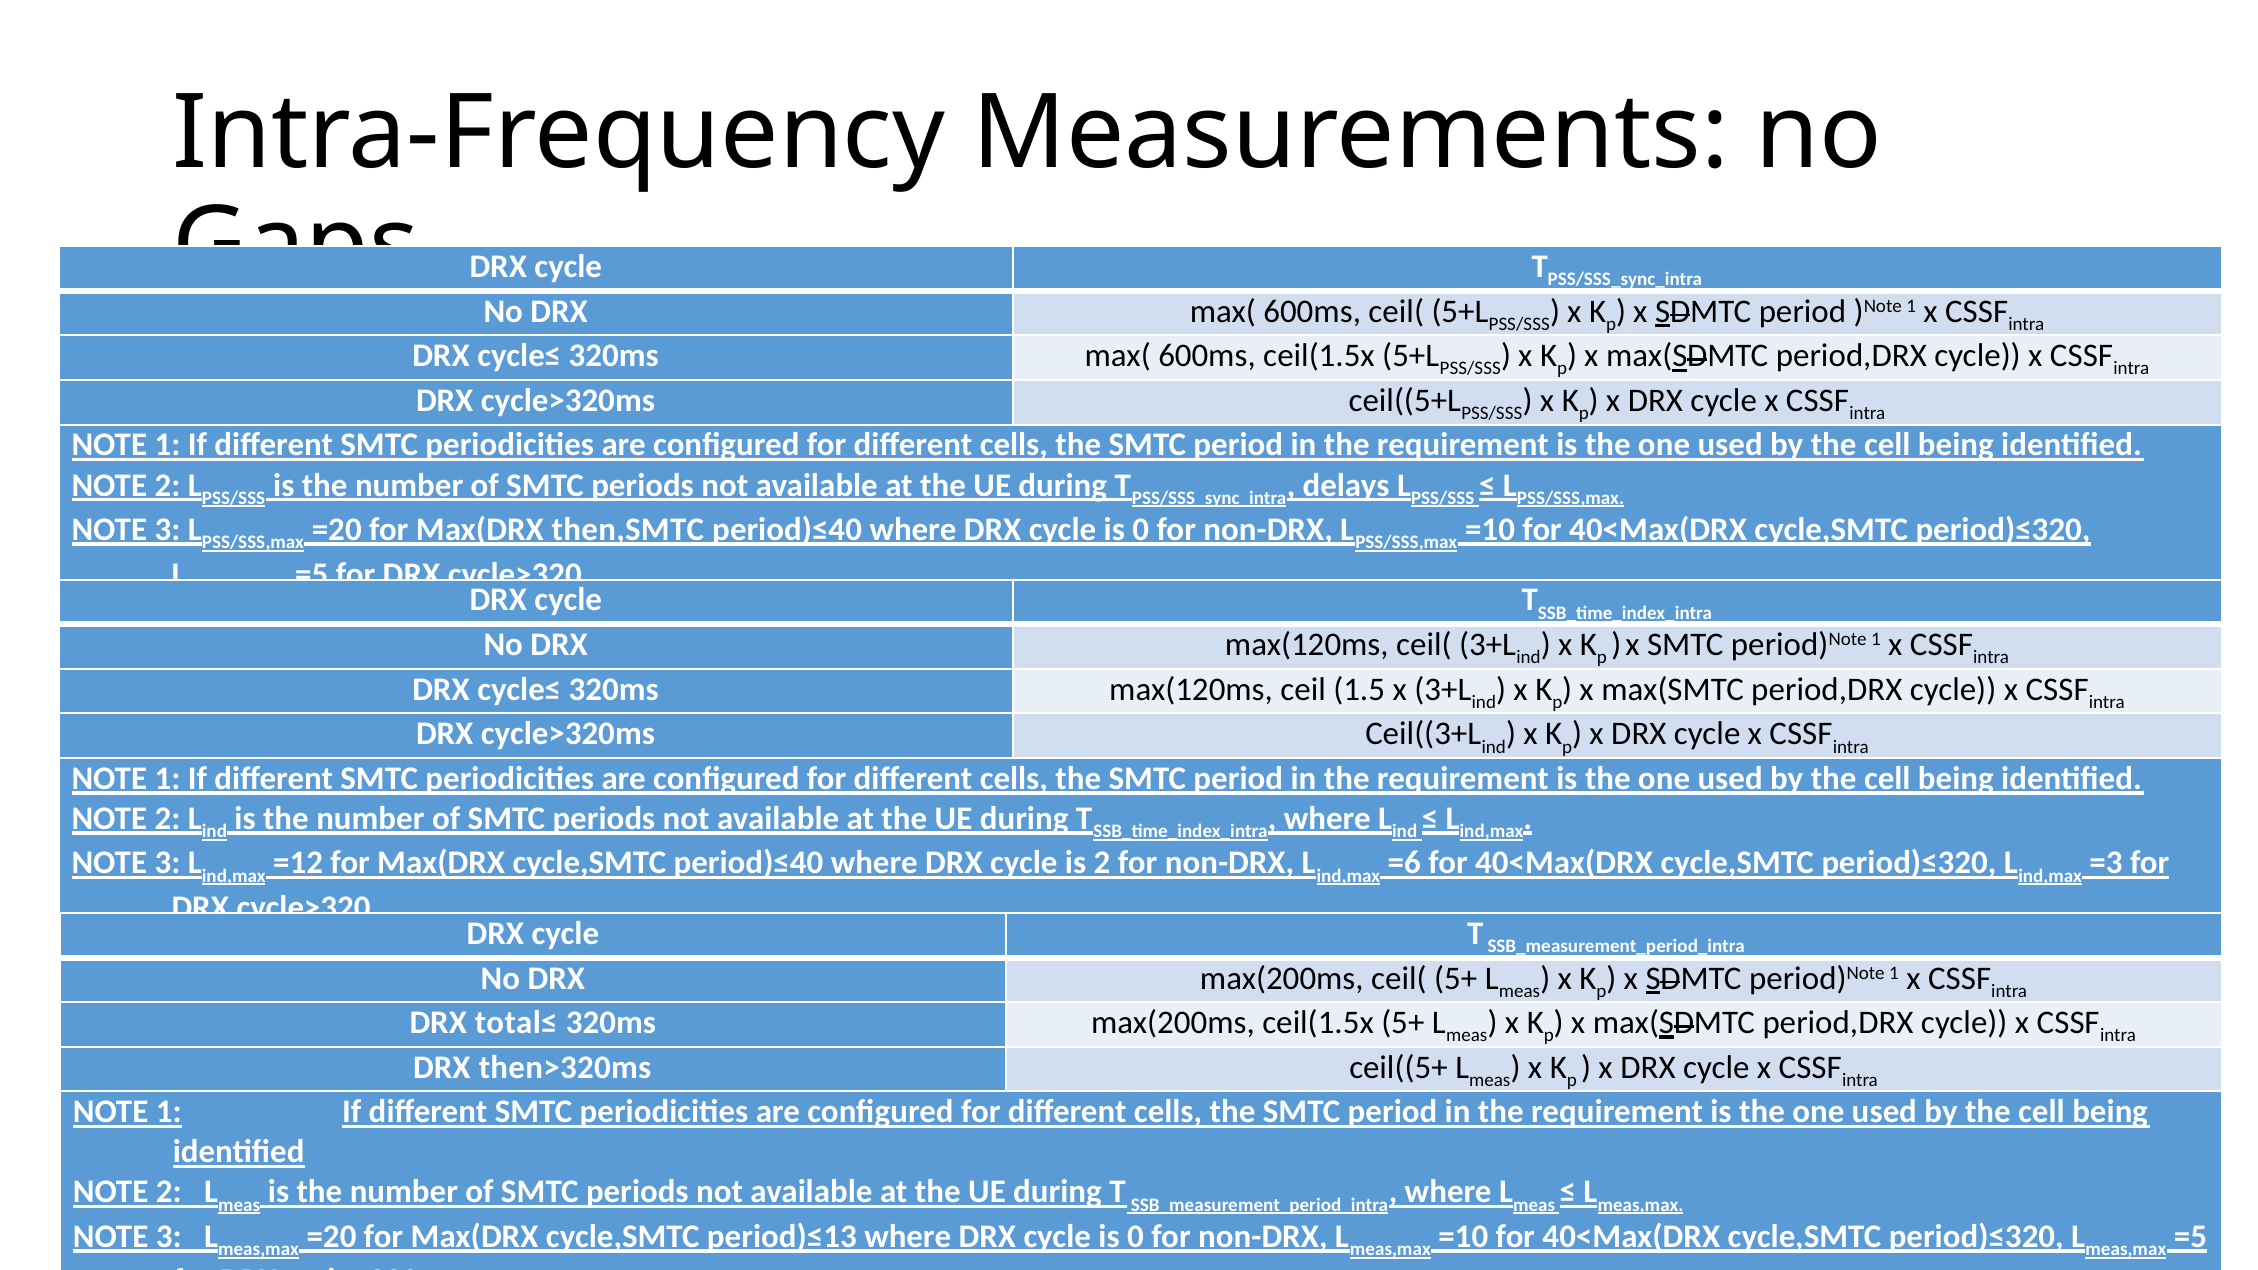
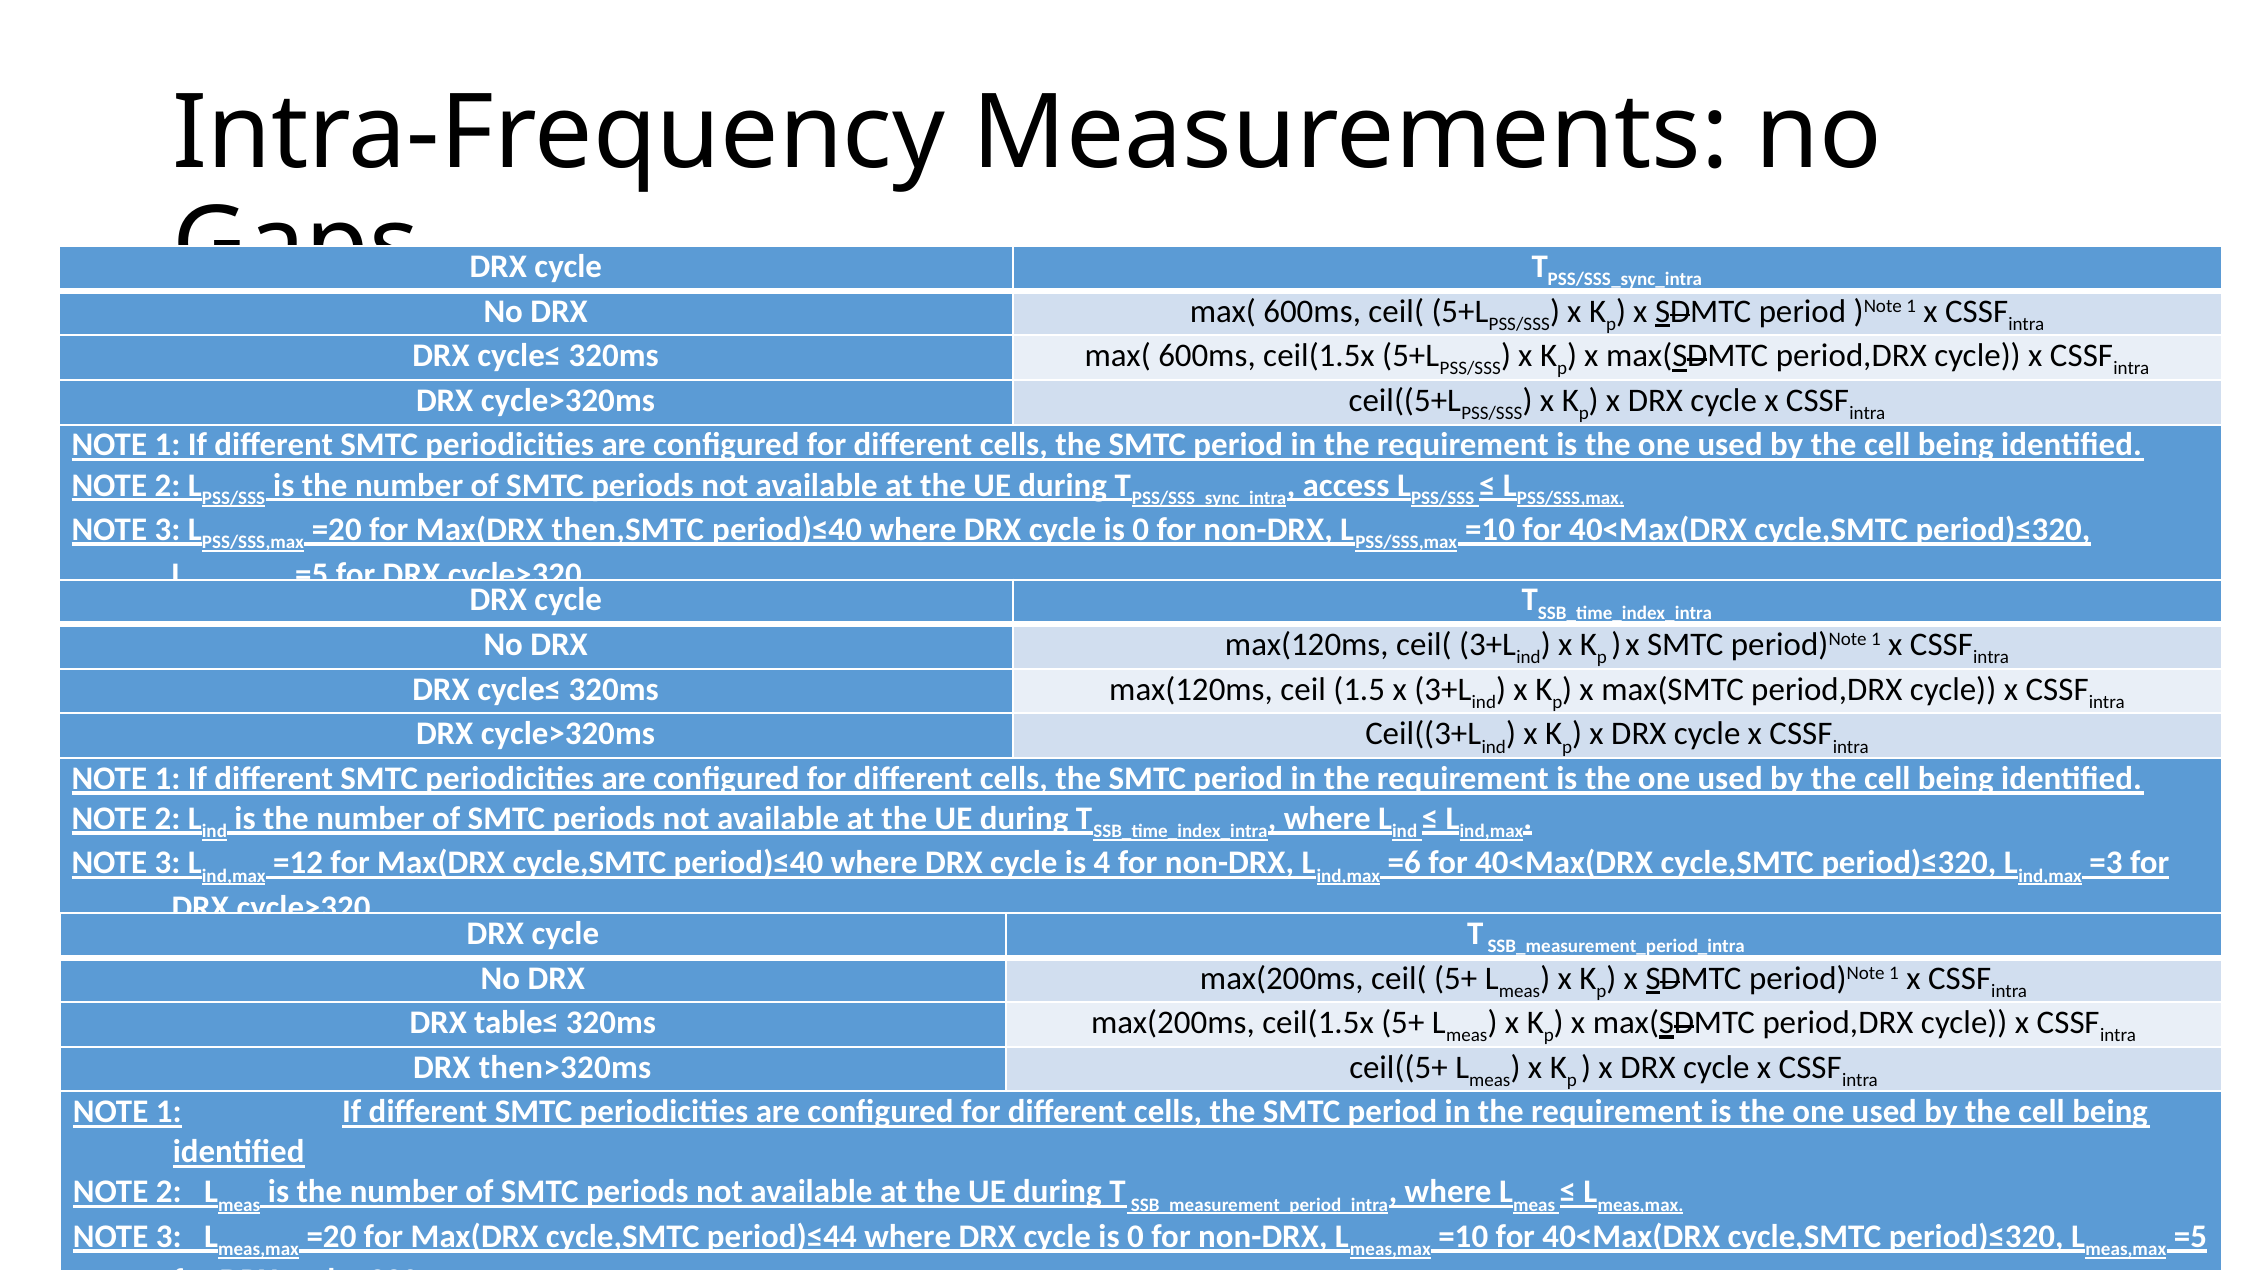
delays: delays -> access (1346, 485)
is 2: 2 -> 4 (1102, 863)
total≤: total≤ -> table≤ (517, 1023)
period)≤13: period)≤13 -> period)≤44 (782, 1237)
